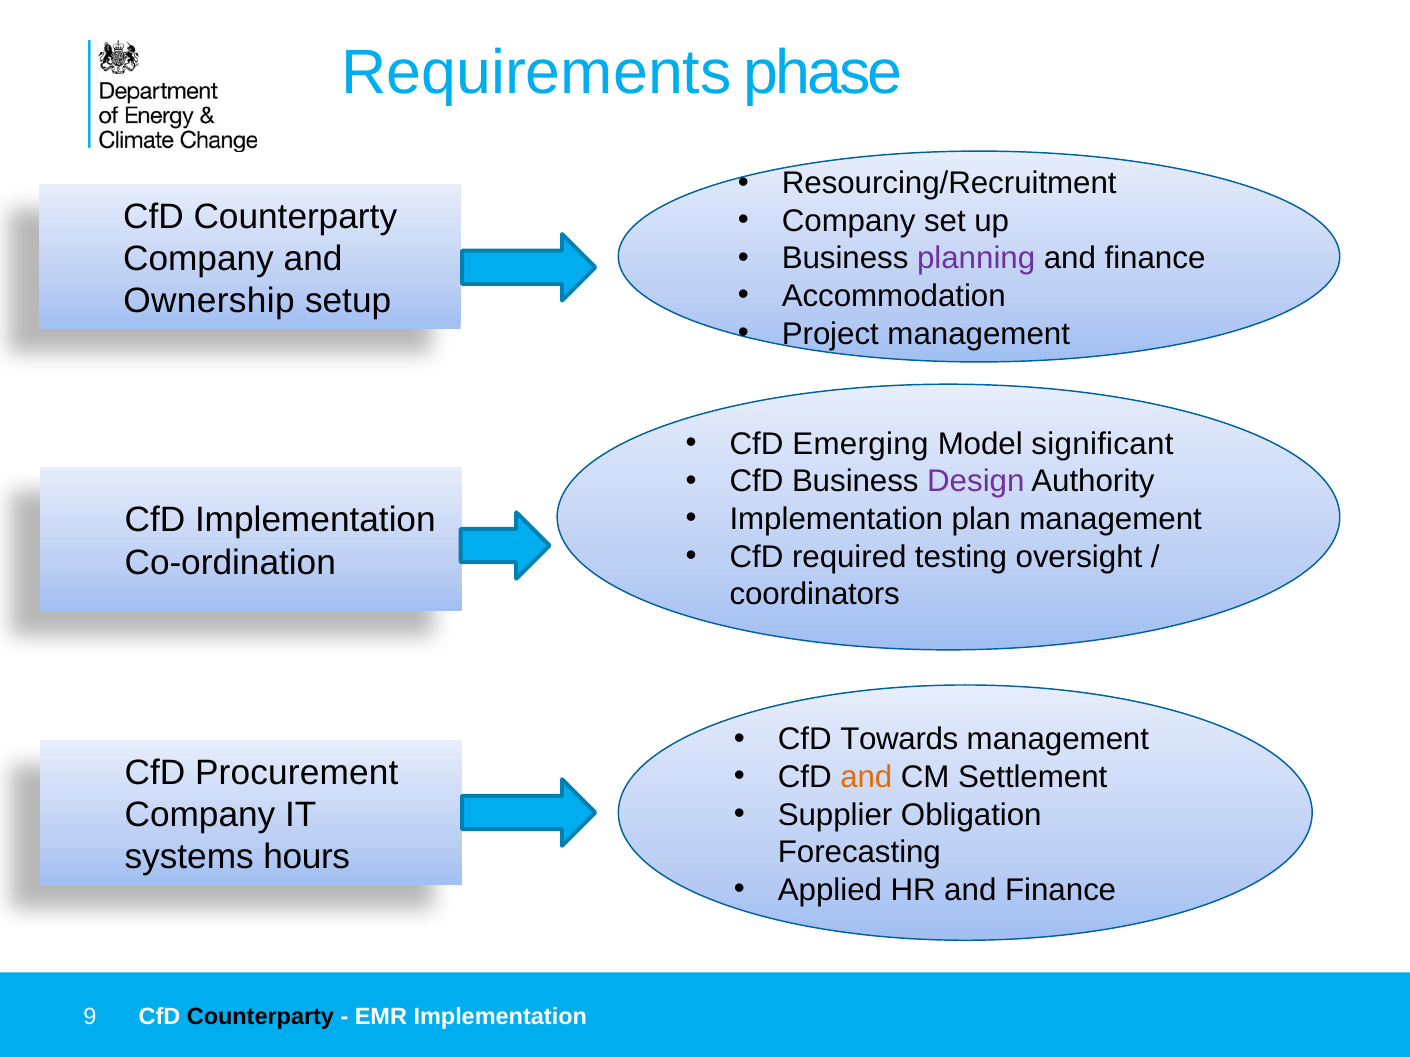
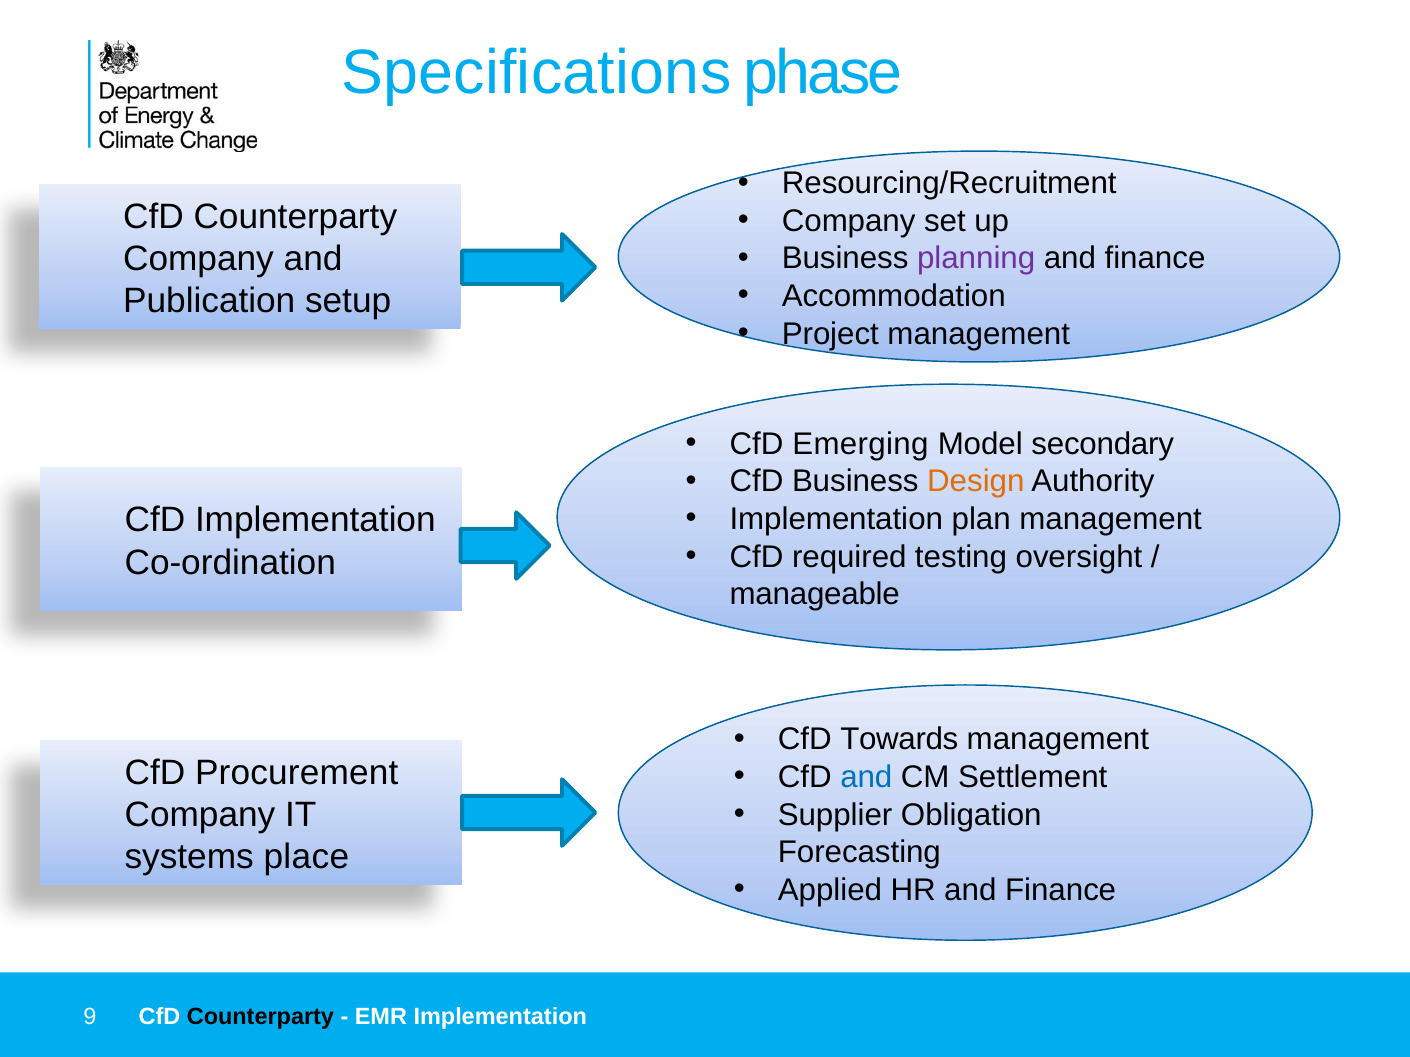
Requirements: Requirements -> Specifications (536, 73)
Ownership: Ownership -> Publication (209, 301)
significant: significant -> secondary (1103, 444)
Design colour: purple -> orange (976, 482)
coordinators: coordinators -> manageable (815, 595)
and colour: orange -> blue (866, 778)
hours: hours -> place (306, 858)
